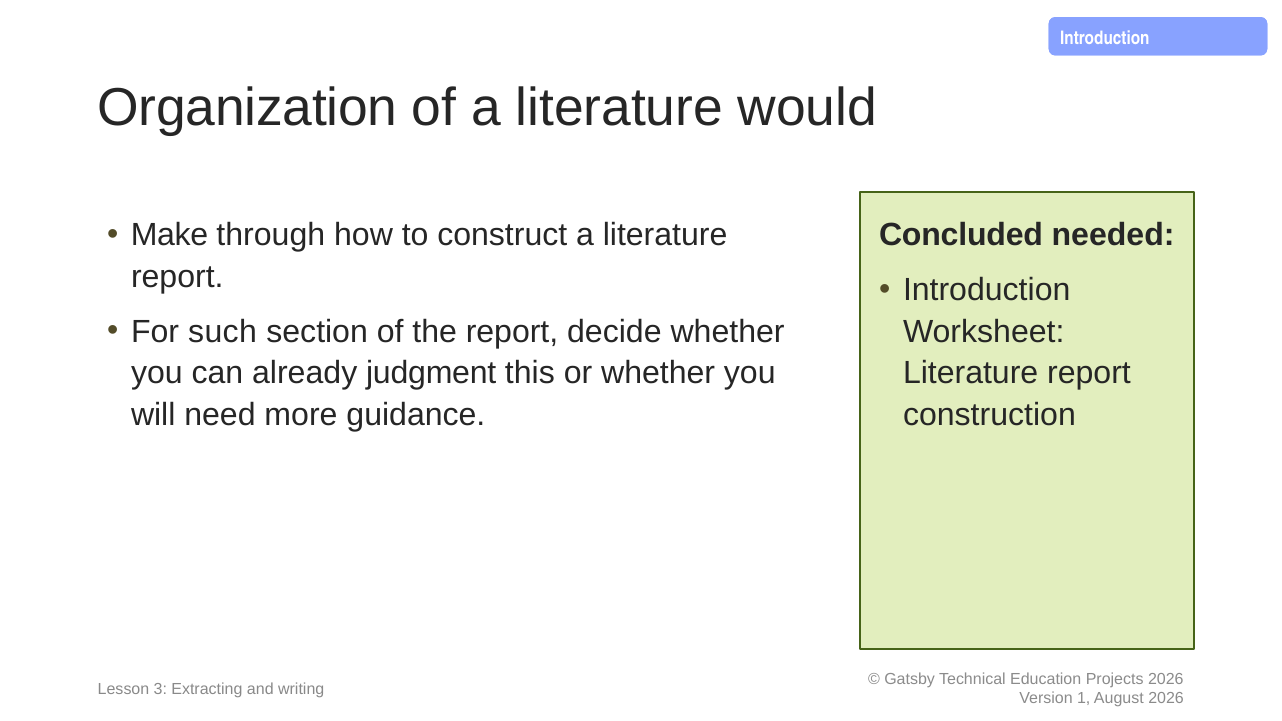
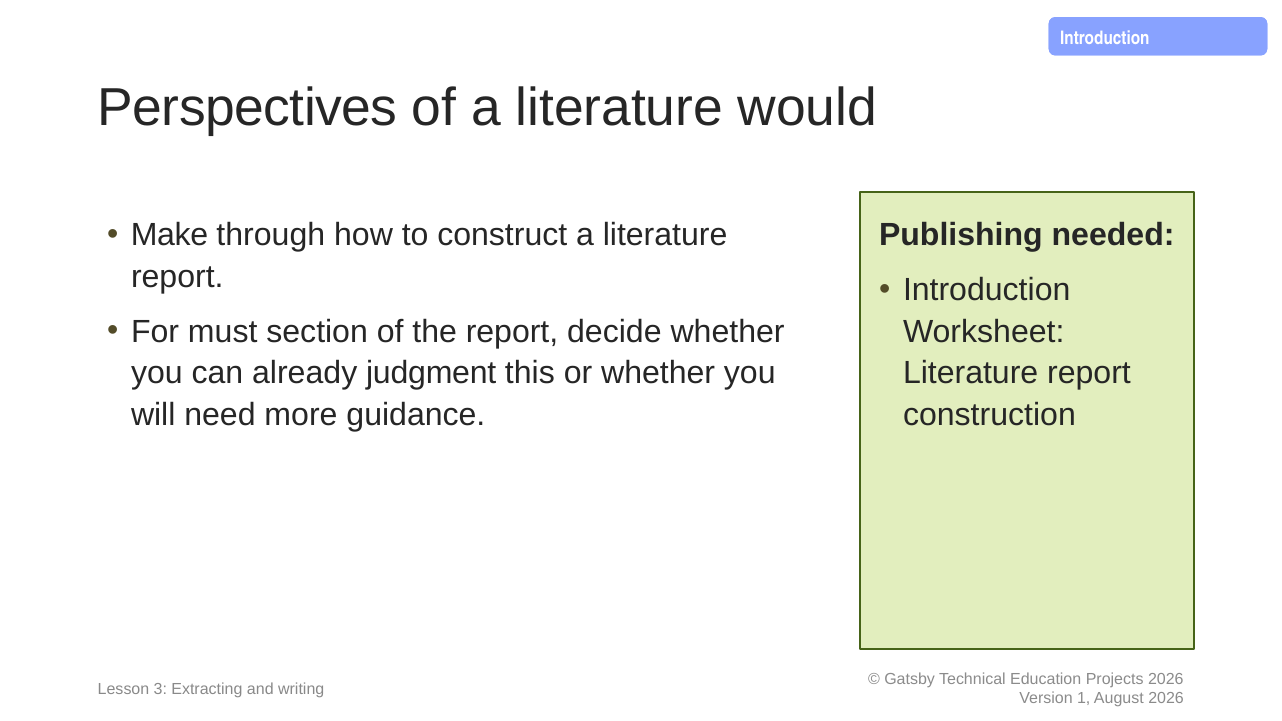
Organization: Organization -> Perspectives (248, 108)
Concluded: Concluded -> Publishing (961, 235)
such: such -> must (223, 332)
